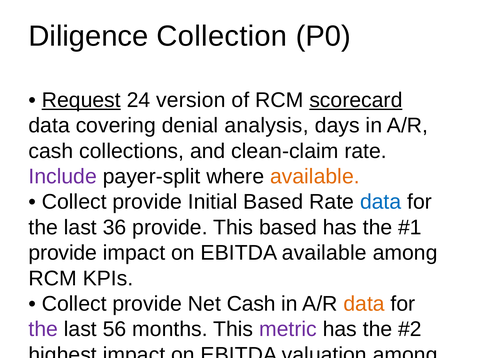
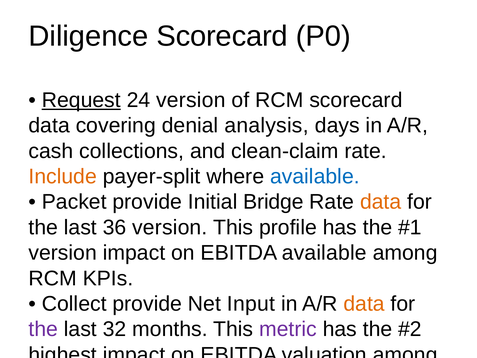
Diligence Collection: Collection -> Scorecard (222, 36)
scorecard underline: present -> none (356, 100)
Include colour: purple -> orange (63, 176)
available colour: orange -> blue (315, 176)
Collect: Collect -> Packet (74, 202)
Initial Based: Based -> Bridge (273, 202)
data colour: blue -> orange (381, 202)
36 provide: provide -> version (170, 227)
This based: based -> profile (288, 227)
provide: provide -> version (63, 253)
Net Cash: Cash -> Input (251, 304)
56: 56 -> 32 (115, 329)
